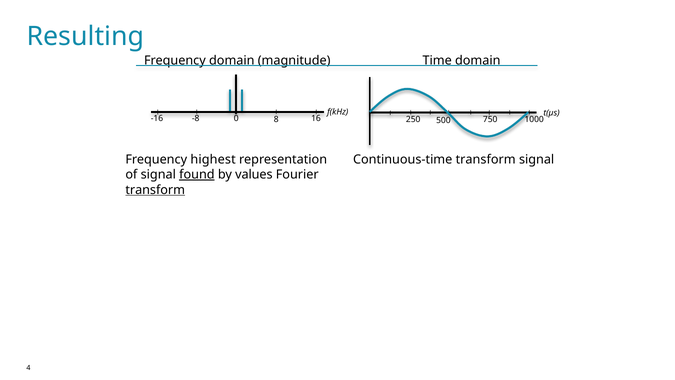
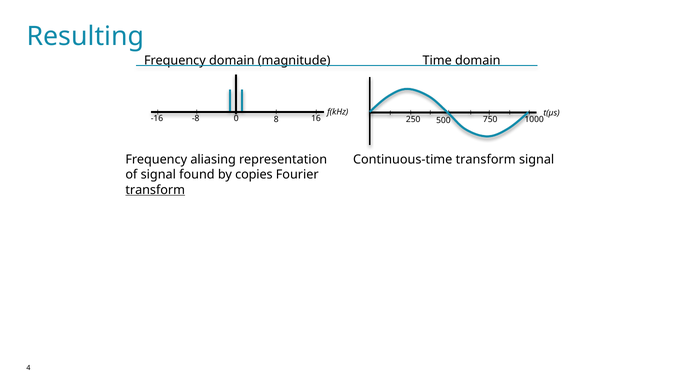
highest: highest -> aliasing (213, 159)
found underline: present -> none (197, 175)
values: values -> copies (254, 175)
